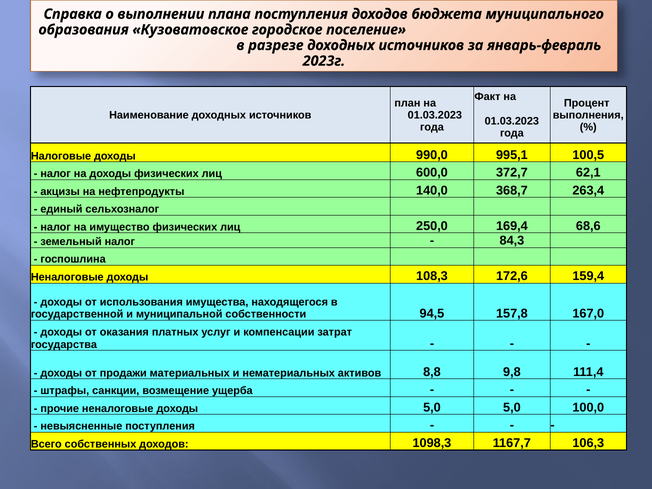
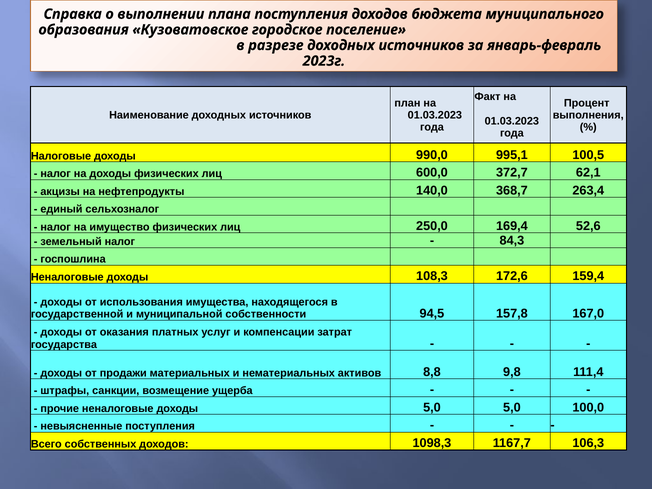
68,6: 68,6 -> 52,6 (588, 226)
